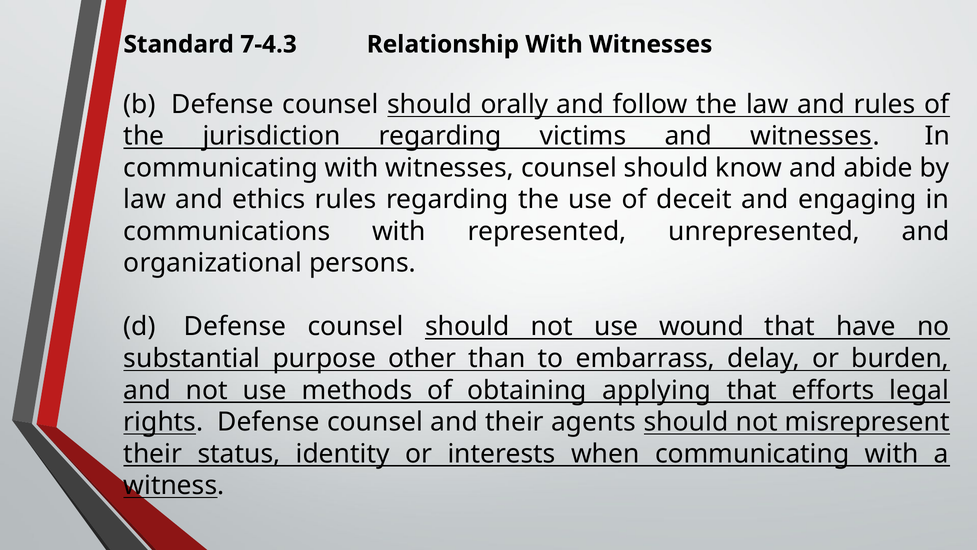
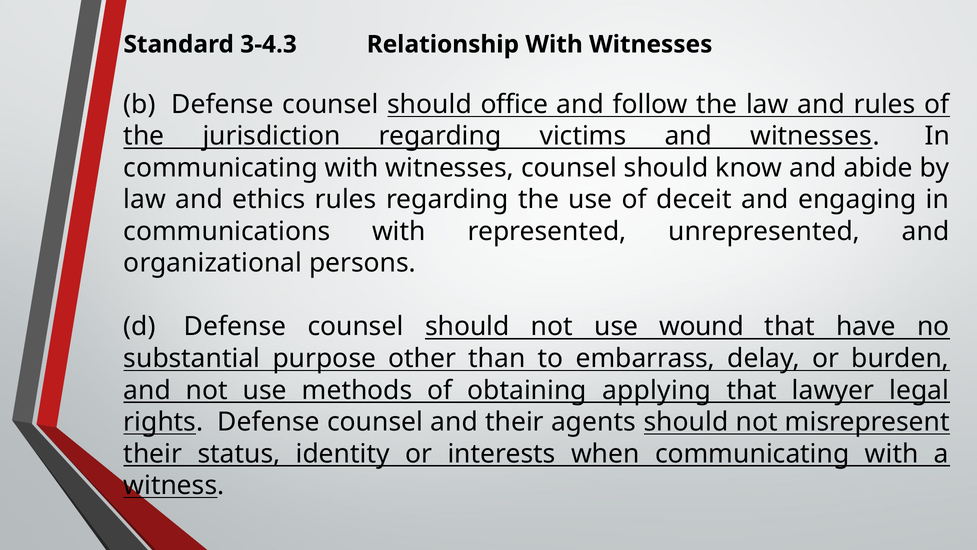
7-4.3: 7-4.3 -> 3-4.3 (269, 44)
orally: orally -> office (514, 104)
efforts: efforts -> lawyer (833, 390)
